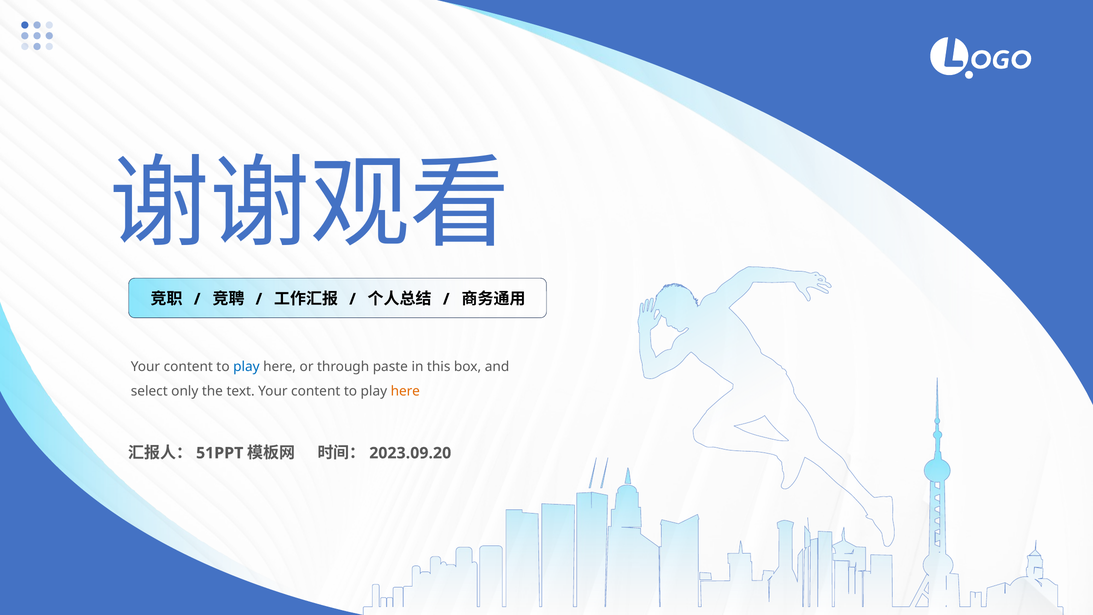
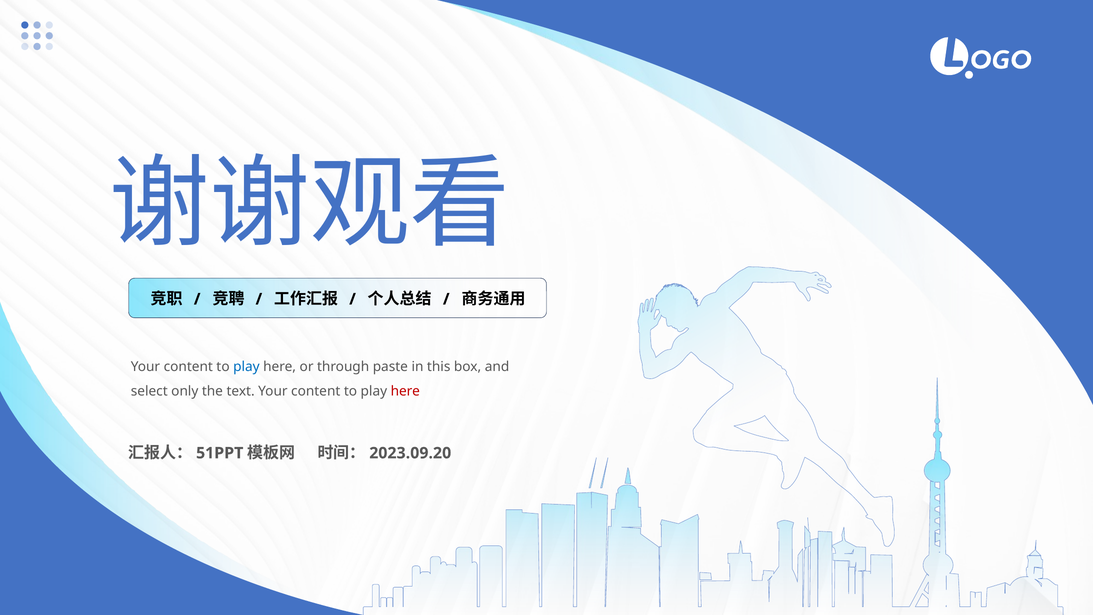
here colour: orange -> red (405, 391)
